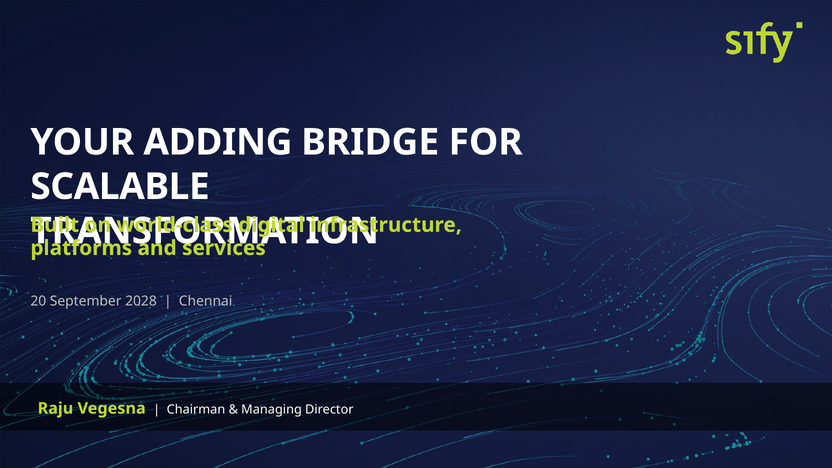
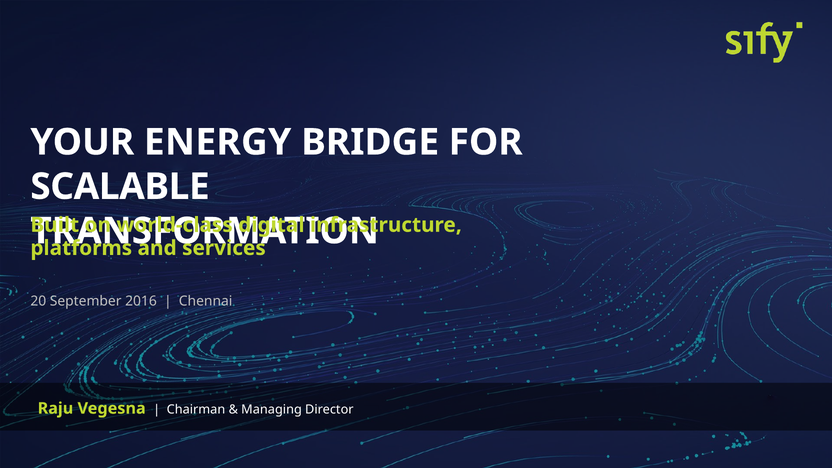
ADDING: ADDING -> ENERGY (218, 142)
2028: 2028 -> 2016 (141, 301)
